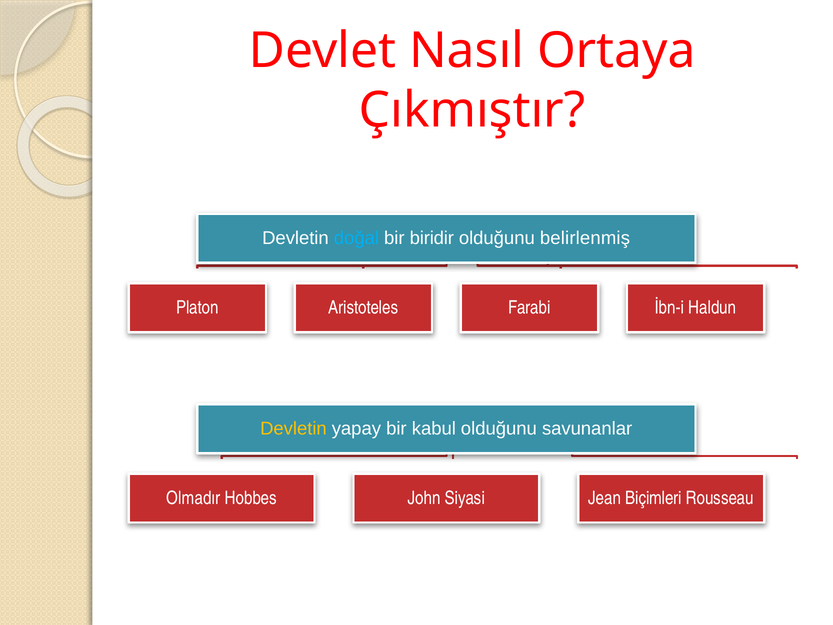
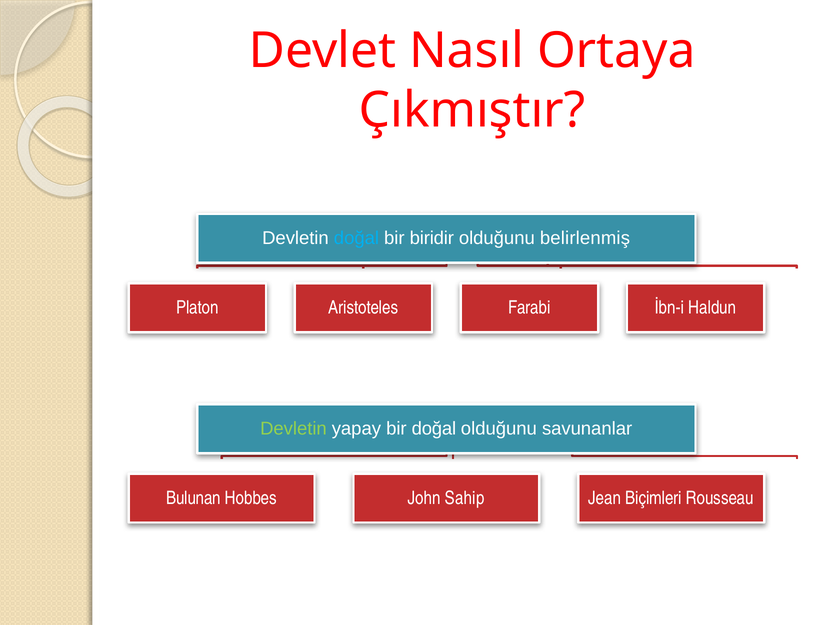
Devletin colour: yellow -> light green (293, 428)
bir kabul: kabul -> doğal (434, 428)
Olmadır: Olmadır -> Bulunan (193, 498)
Siyasi: Siyasi -> Sahip (465, 498)
